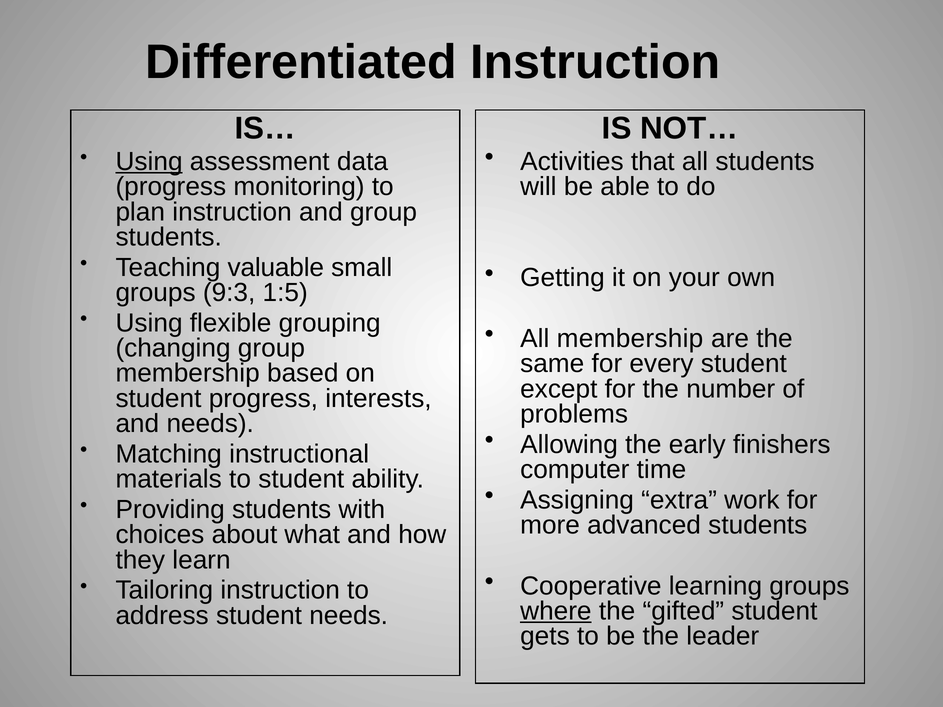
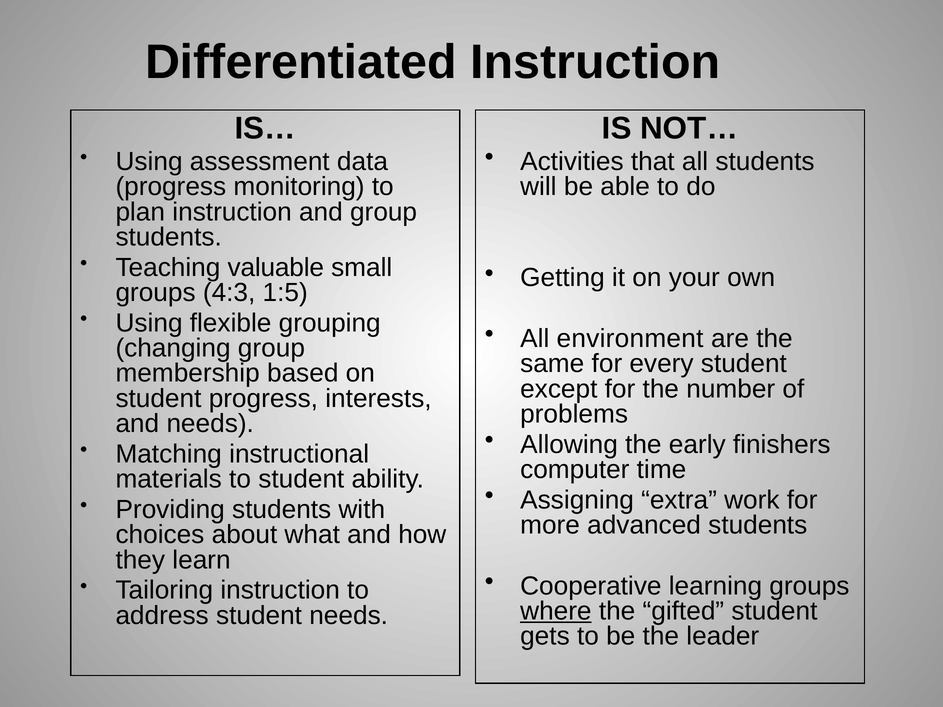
Using underline: present -> none (149, 162)
9:3: 9:3 -> 4:3 (229, 293)
All membership: membership -> environment (630, 339)
